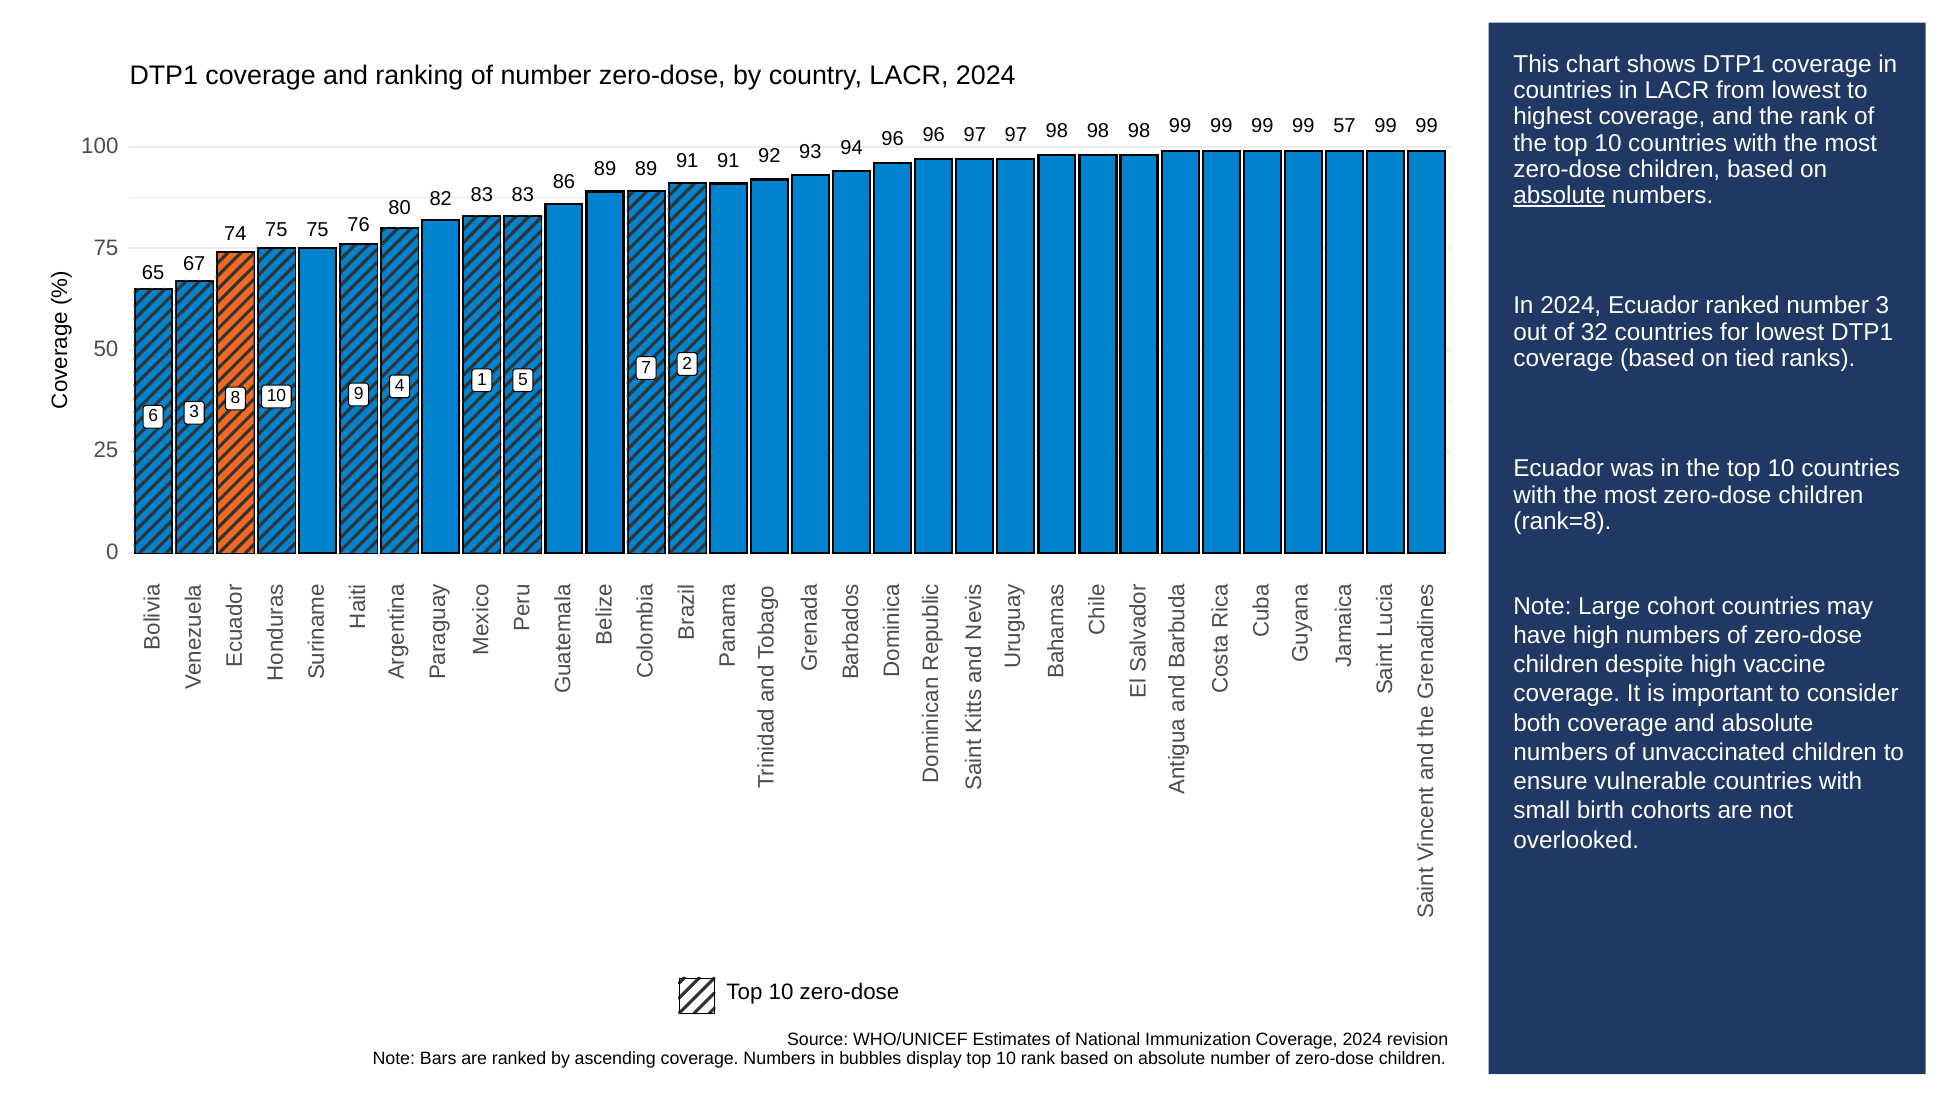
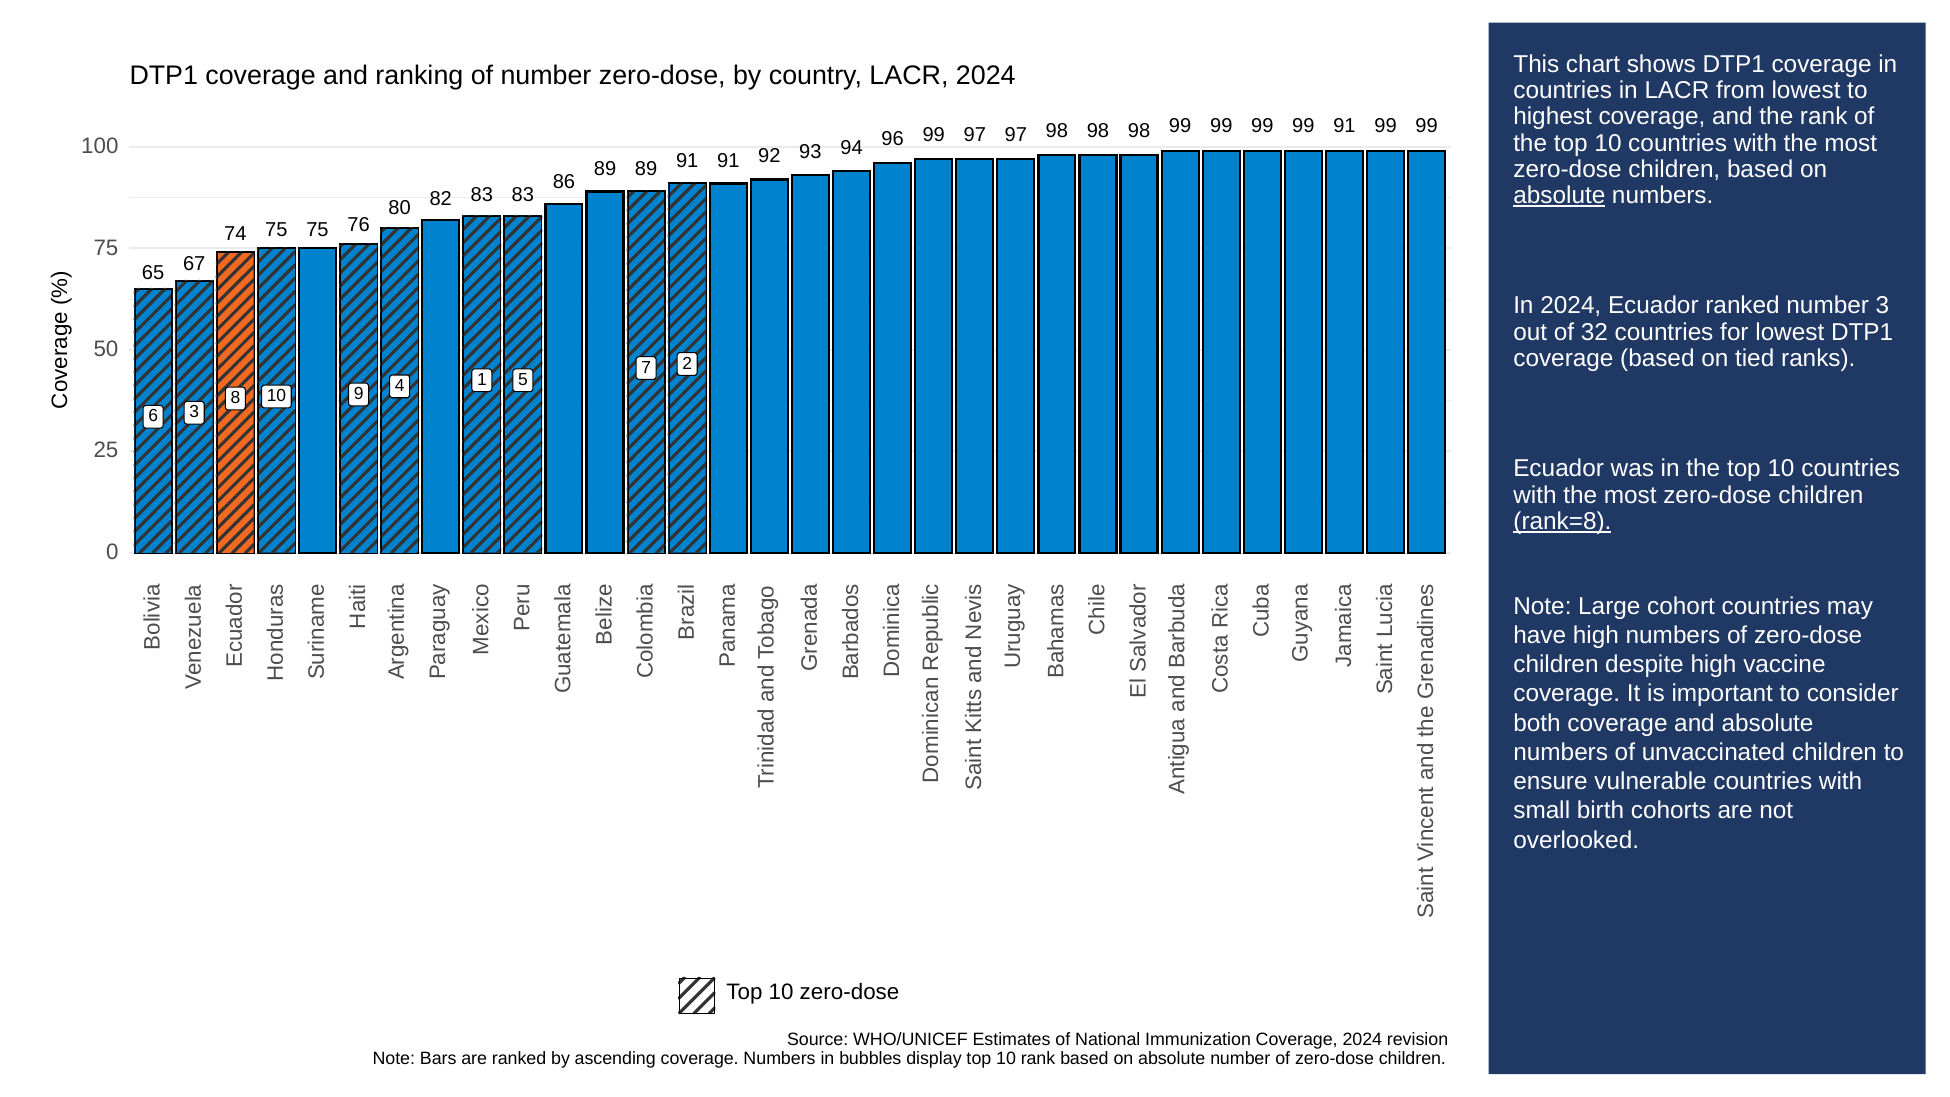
99 57: 57 -> 91 (1344, 126)
96 96: 96 -> 99 (934, 135)
rank=8 underline: none -> present (1562, 521)
